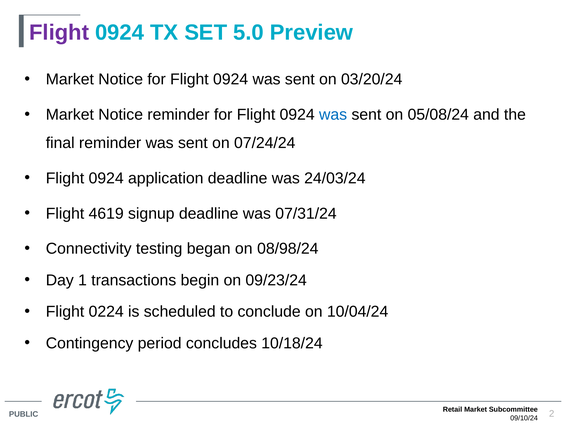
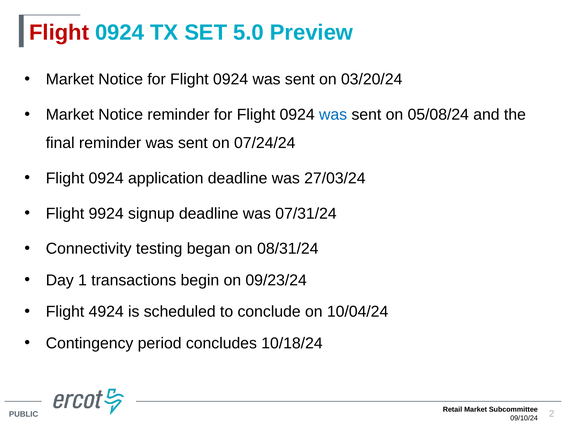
Flight colour: purple -> red (59, 33)
24/03/24: 24/03/24 -> 27/03/24 (335, 178)
4619: 4619 -> 9924 (106, 214)
08/98/24: 08/98/24 -> 08/31/24 (288, 249)
0224: 0224 -> 4924 (106, 312)
